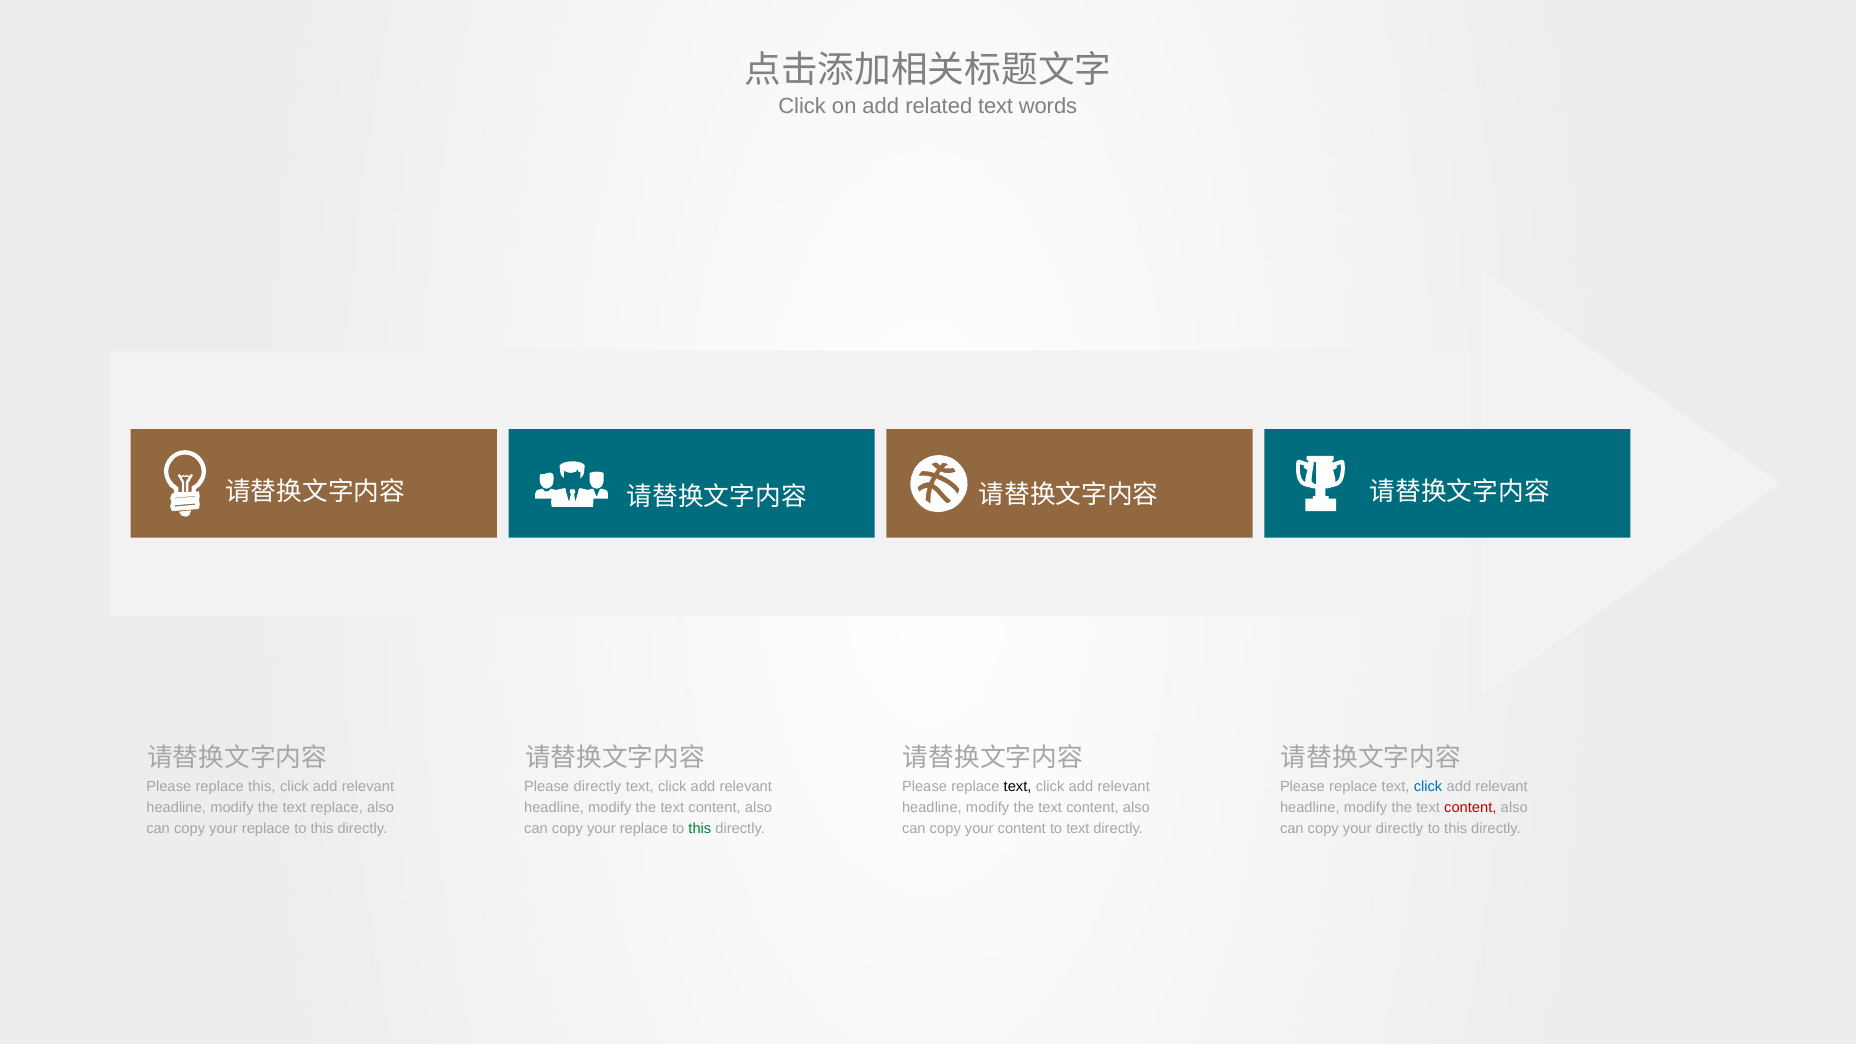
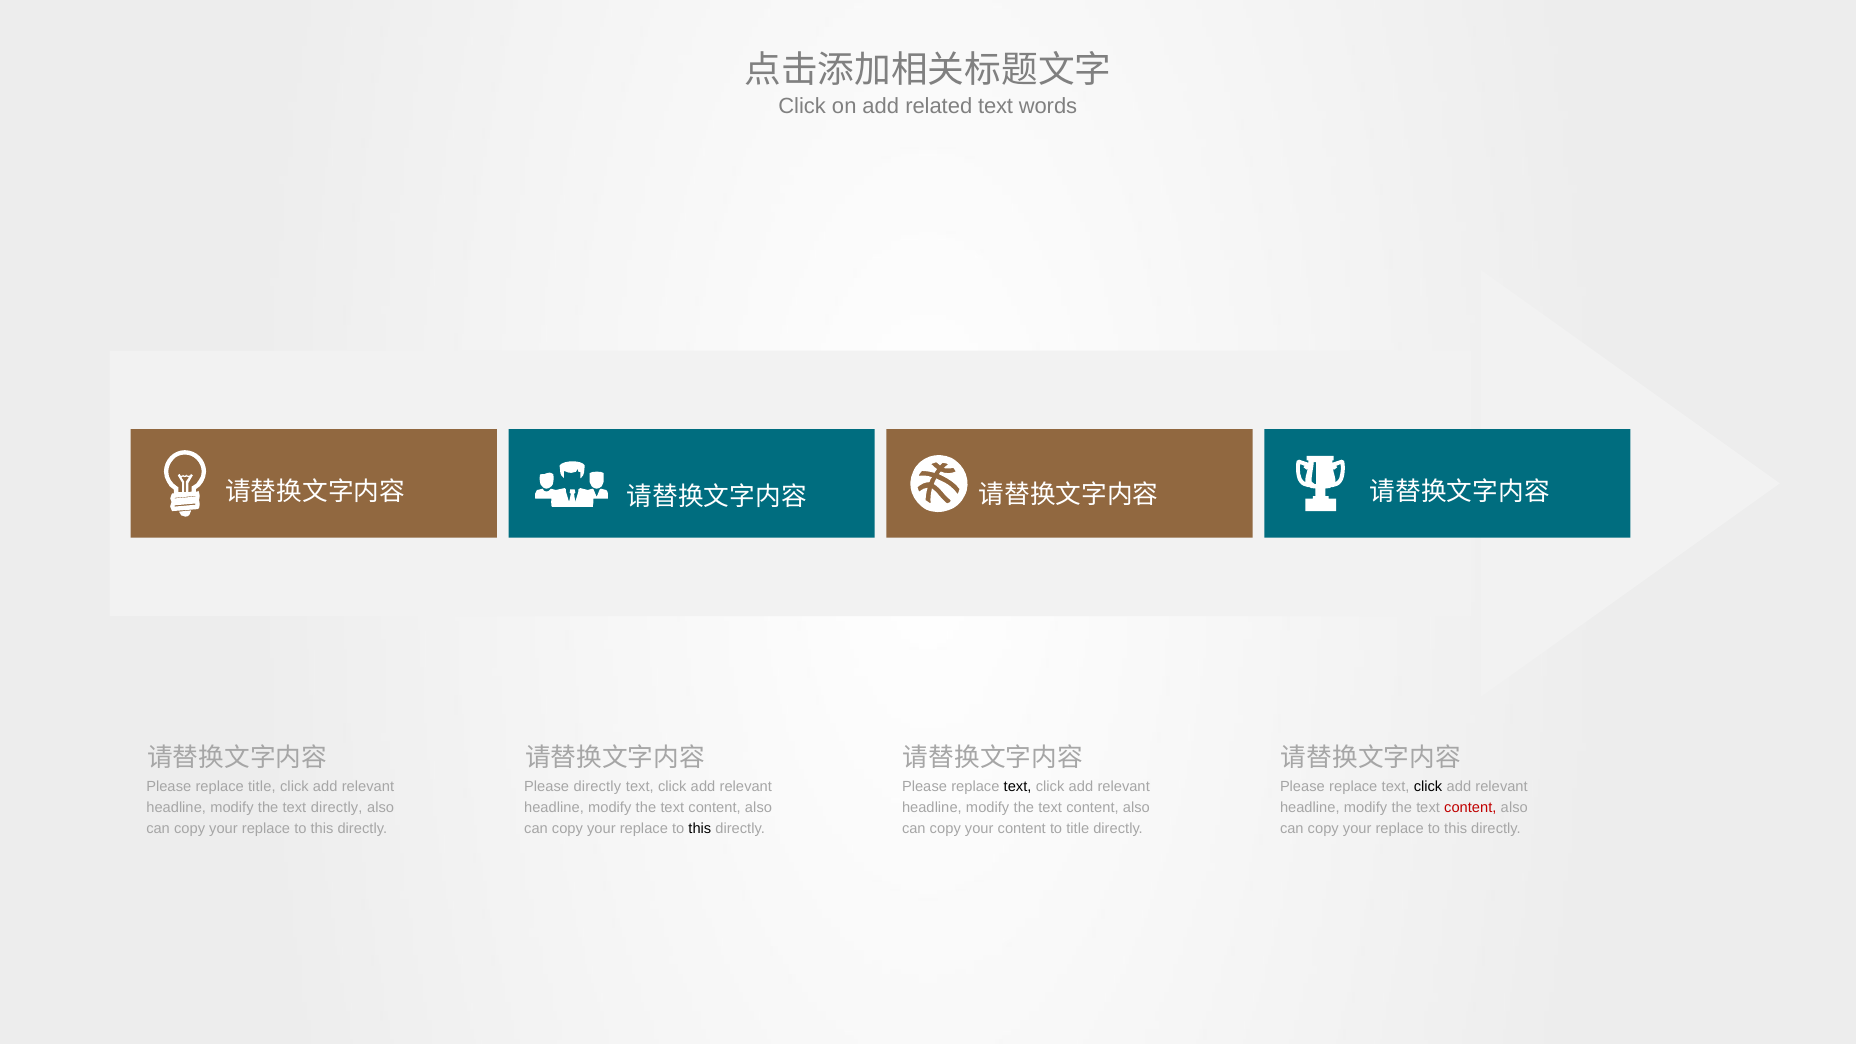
replace this: this -> title (262, 787)
click colour: blue -> black (1428, 787)
text replace: replace -> directly (337, 808)
this colour: green -> black (700, 829)
to text: text -> title (1078, 829)
directly: directly -> replace (1400, 829)
